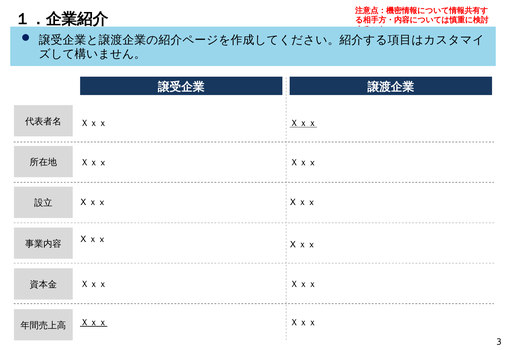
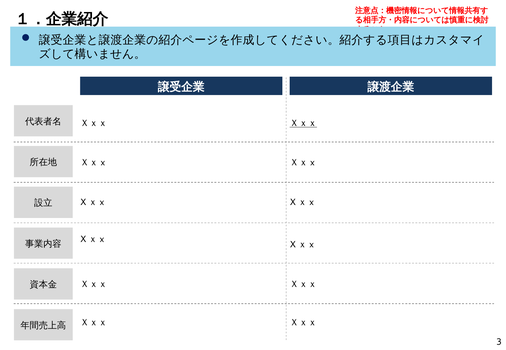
Ｘｘｘ underline: present -> none (94, 323)
